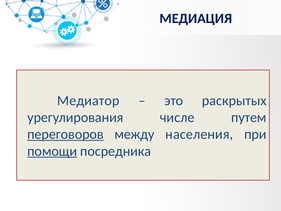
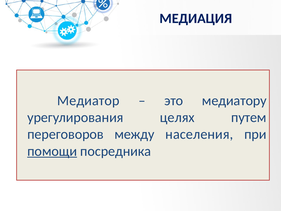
раскрытых: раскрытых -> медиатору (234, 100)
числе: числе -> целях (177, 117)
переговоров underline: present -> none (65, 134)
